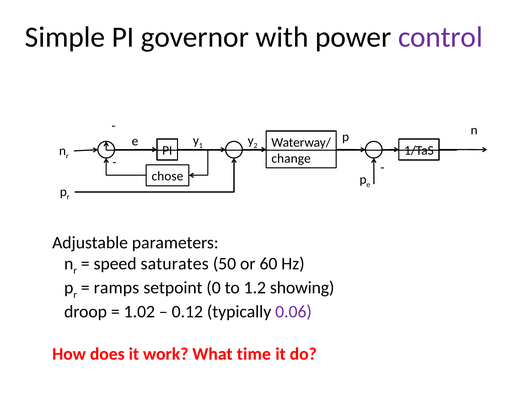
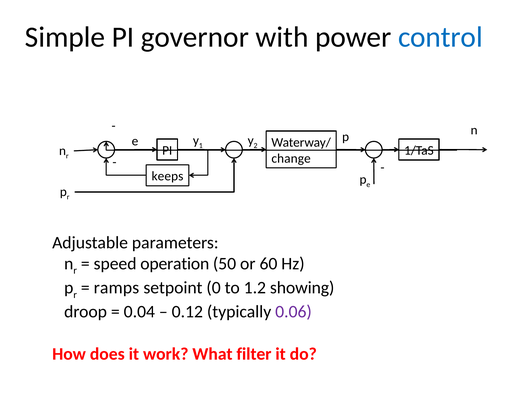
control colour: purple -> blue (440, 37)
chose: chose -> keeps (167, 177)
saturates: saturates -> operation (175, 264)
1.02: 1.02 -> 0.04 (139, 312)
time: time -> filter (254, 355)
